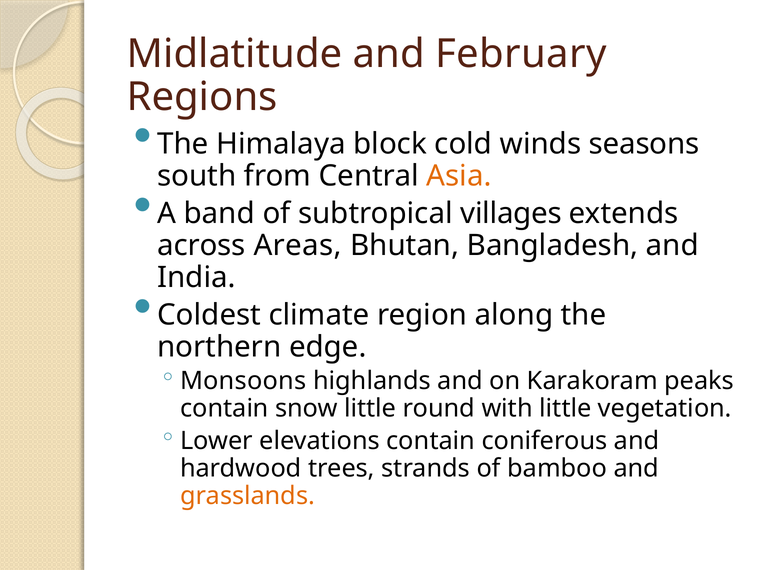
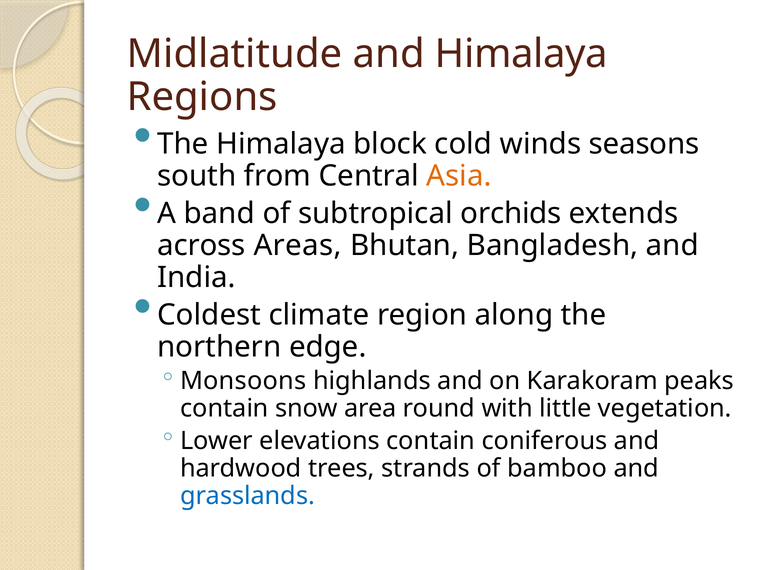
and February: February -> Himalaya (521, 54)
villages: villages -> orchids (511, 213)
snow little: little -> area (370, 408)
grasslands colour: orange -> blue (247, 496)
